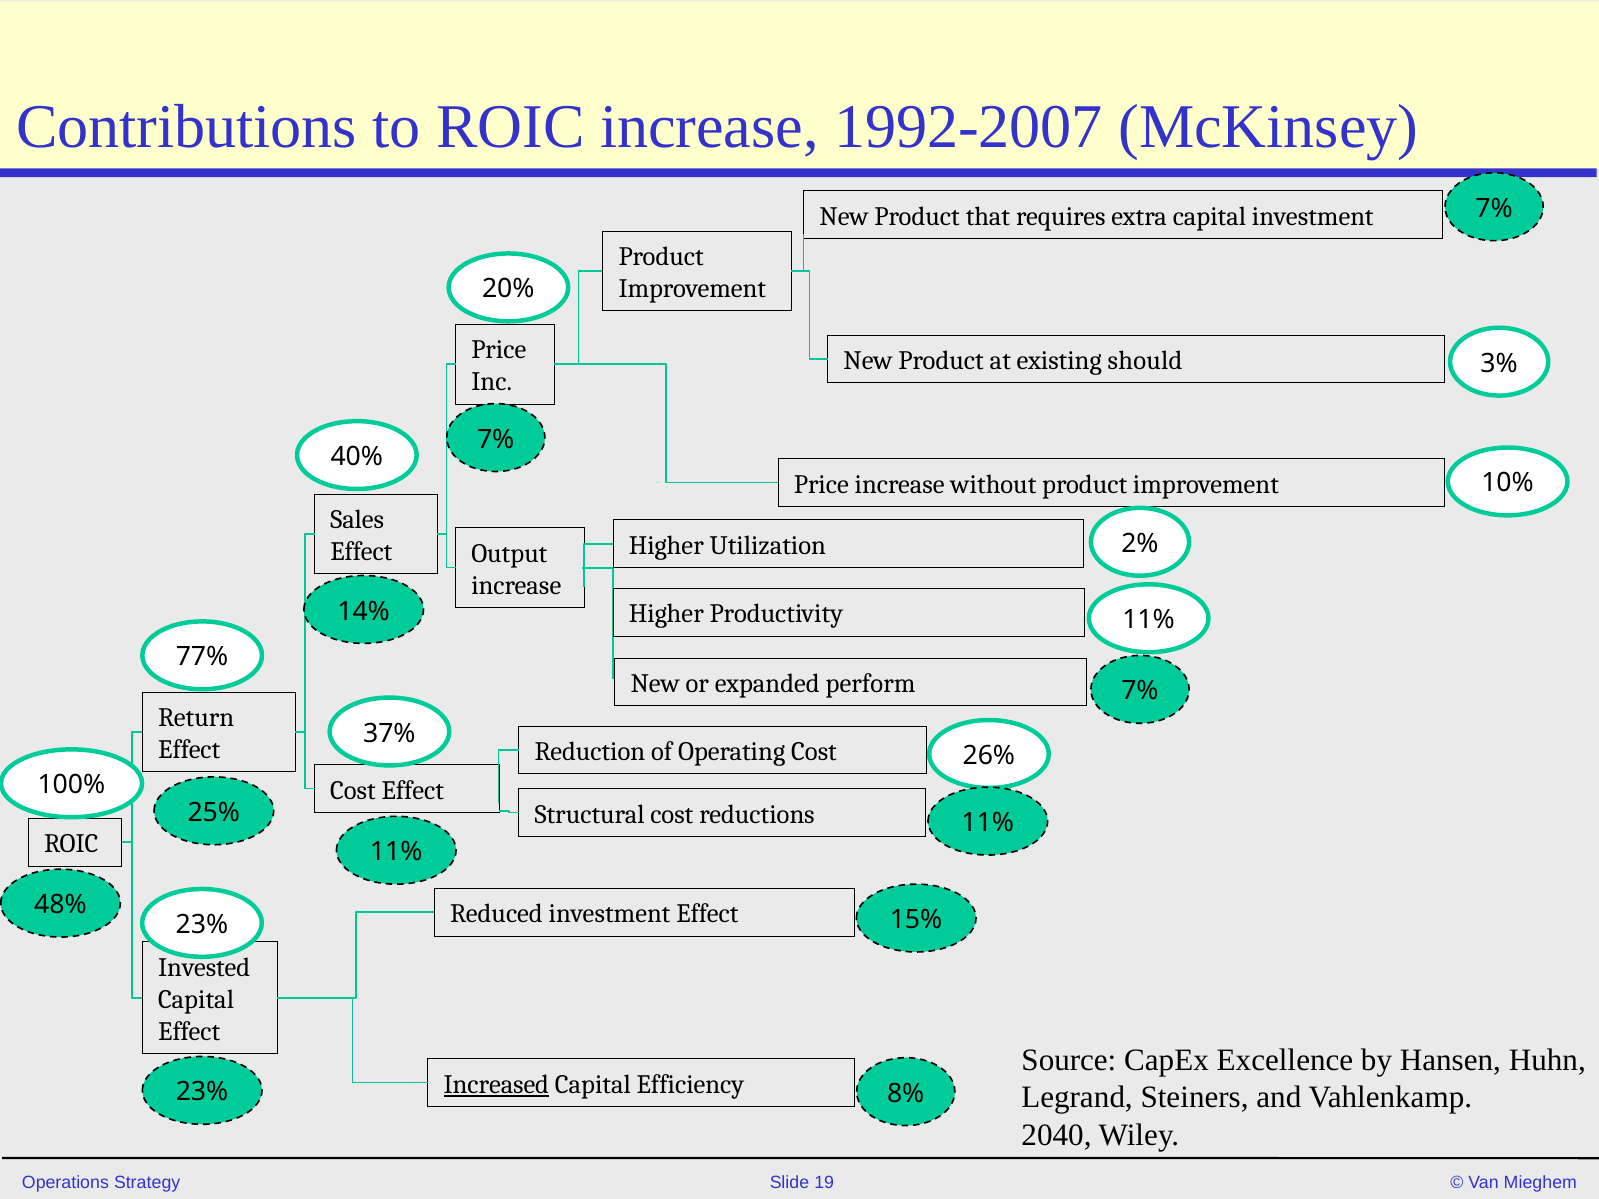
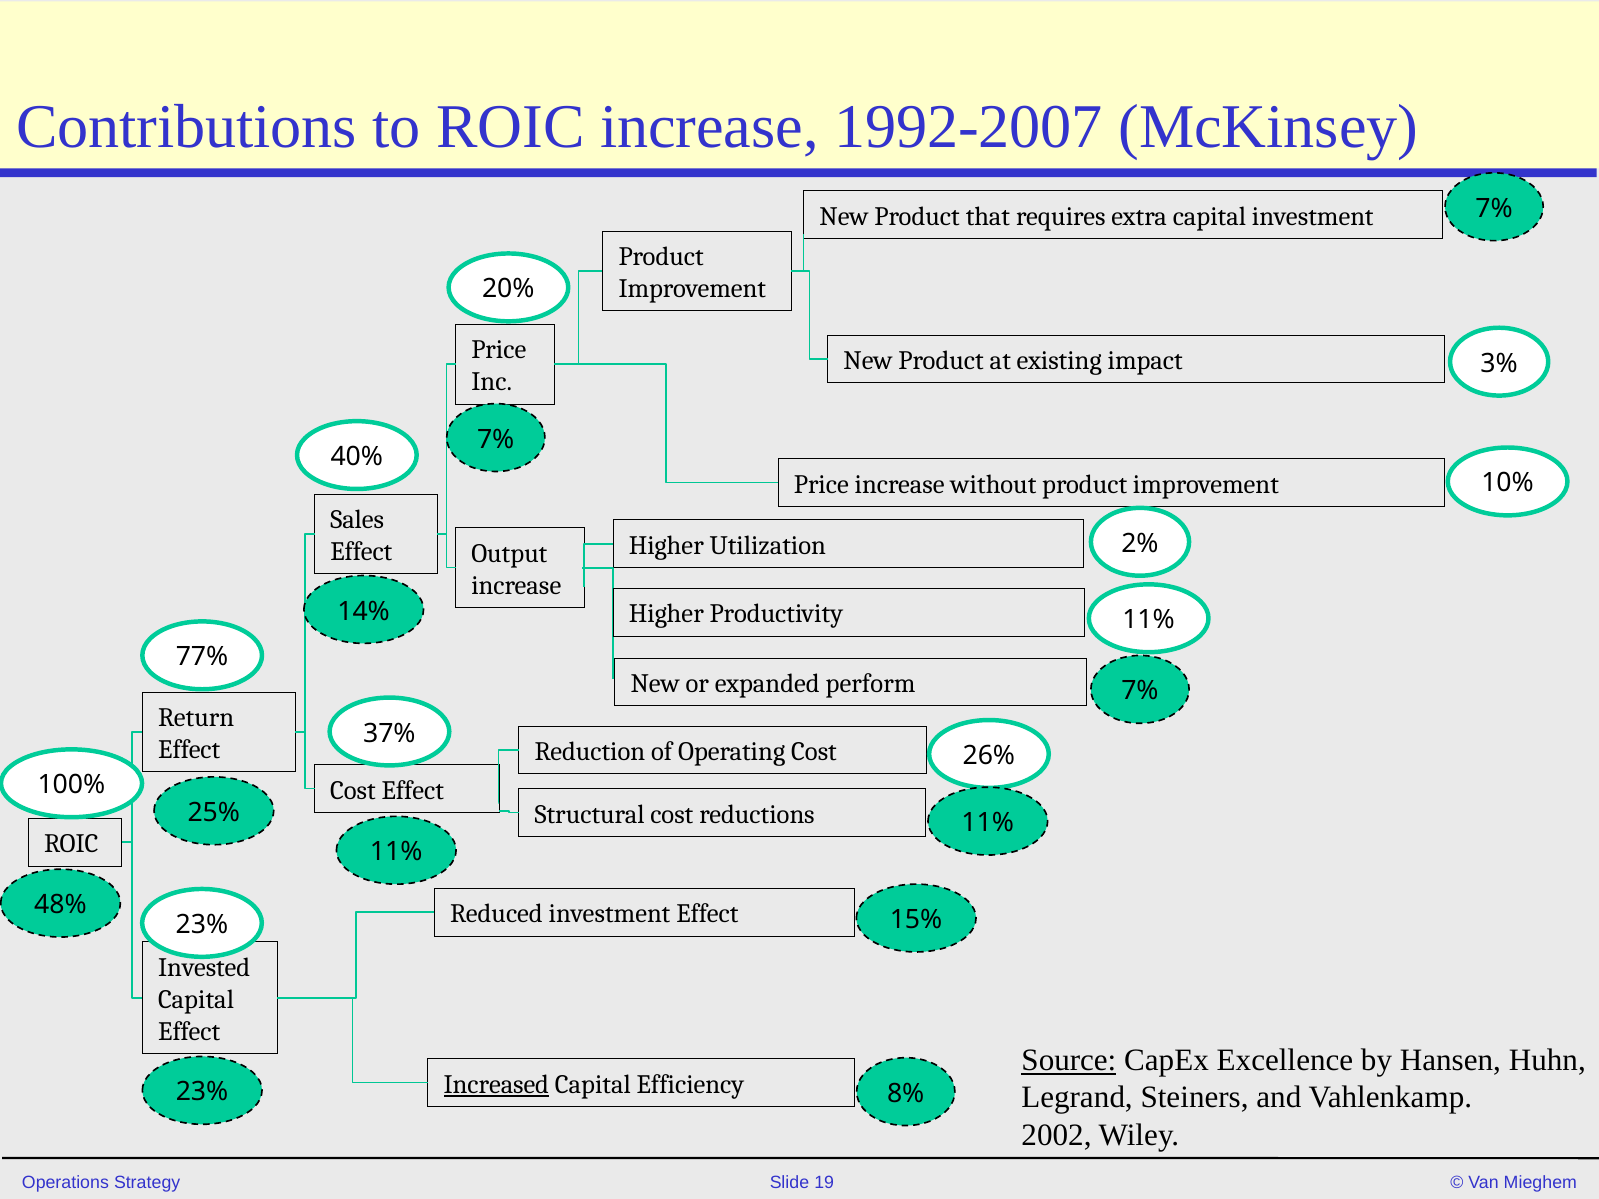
should: should -> impact (1145, 361)
Source underline: none -> present (1069, 1061)
2040: 2040 -> 2002 (1057, 1135)
